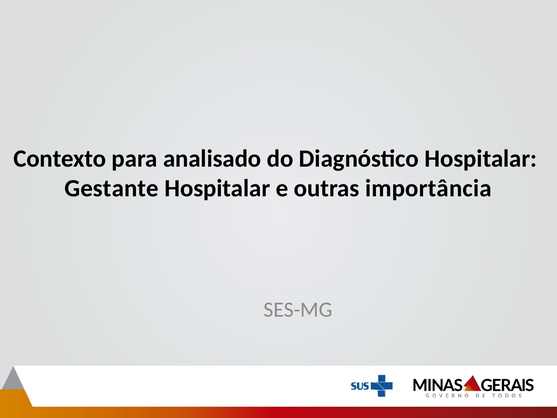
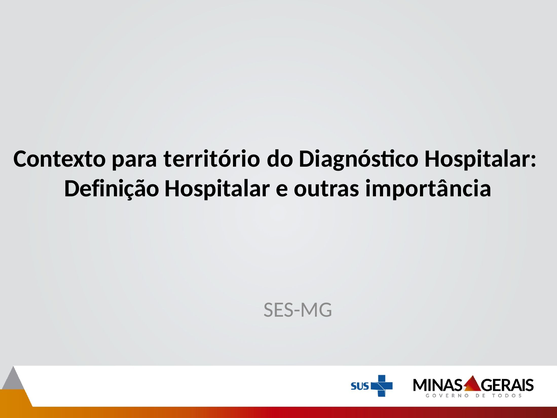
analisado: analisado -> território (212, 158)
Gestante: Gestante -> Definição (112, 188)
